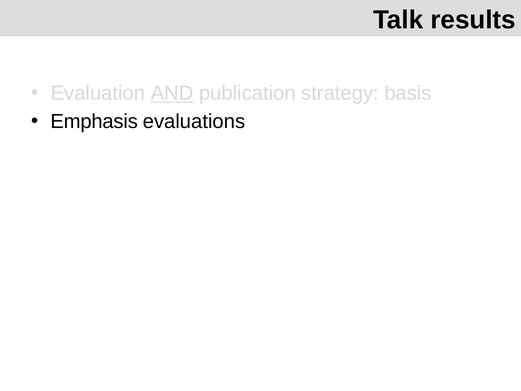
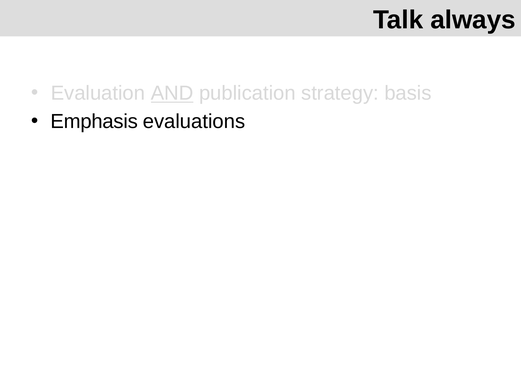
results: results -> always (473, 20)
